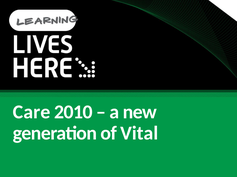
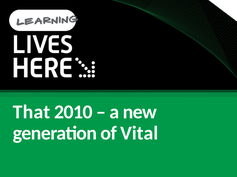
Care: Care -> That (32, 112)
